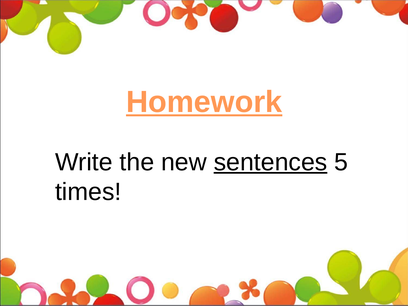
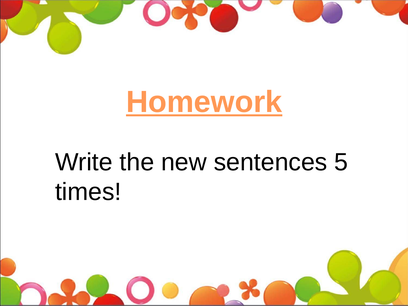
sentences underline: present -> none (271, 162)
